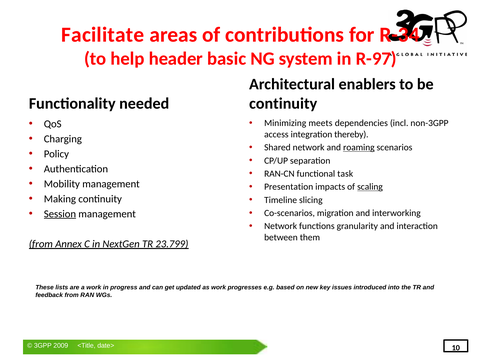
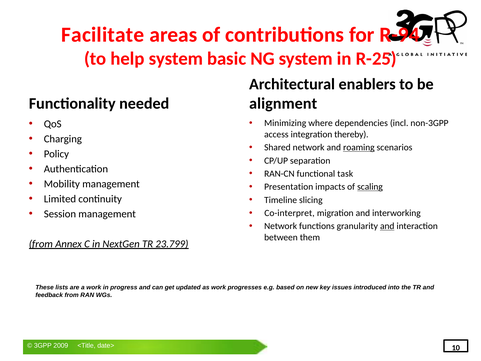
R-34: R-34 -> R-94 (399, 35)
help header: header -> system (176, 59)
R-97: R-97 -> R-25 (376, 59)
continuity: continuity -> alignment (283, 103)
meets: meets -> where (321, 123)
Making: Making -> Limited (60, 199)
Session underline: present -> none (60, 214)
Co-scenarios: Co-scenarios -> Co-interpret (289, 213)
and underline: none -> present (387, 226)
